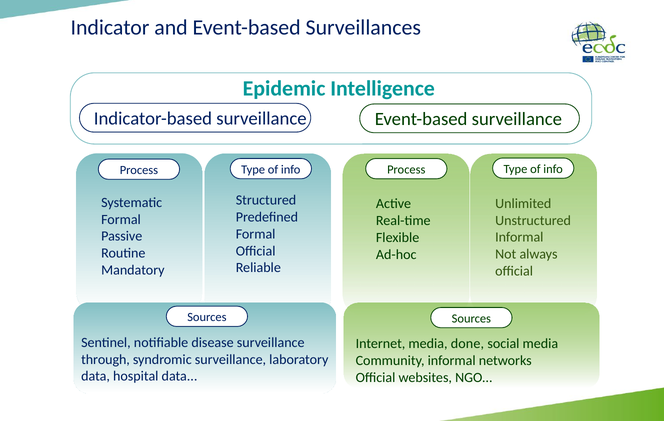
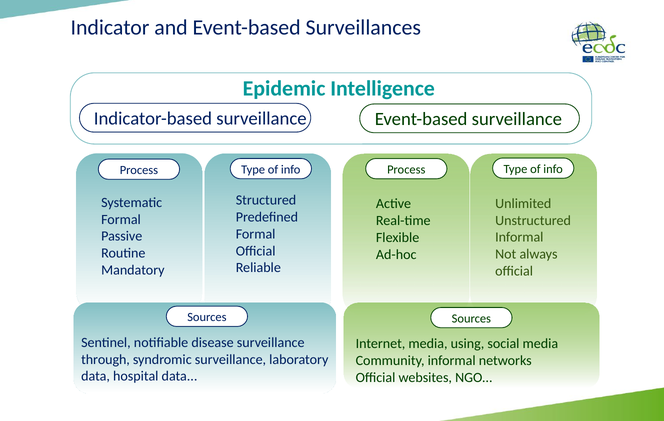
done: done -> using (467, 344)
